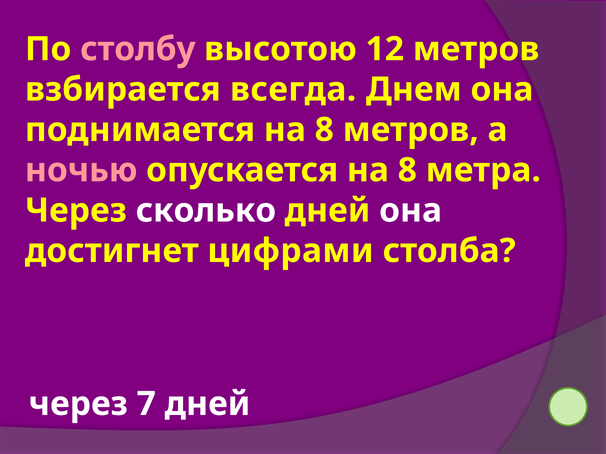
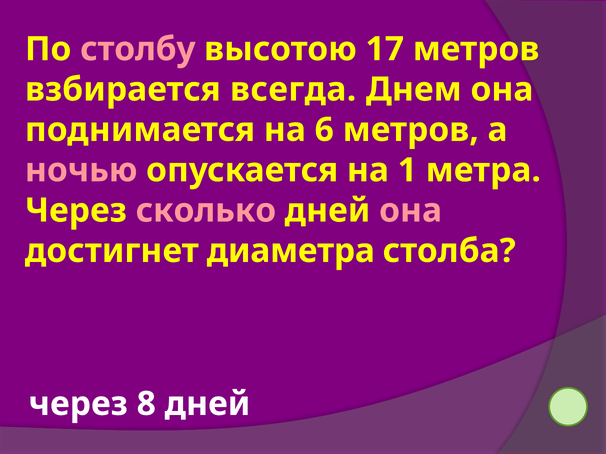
12: 12 -> 17 (385, 49)
поднимается на 8: 8 -> 6 (324, 130)
опускается на 8: 8 -> 1 (407, 170)
сколько colour: white -> pink (206, 211)
она colour: white -> pink (411, 211)
цифрами: цифрами -> диаметра (291, 251)
7: 7 -> 8 (146, 404)
